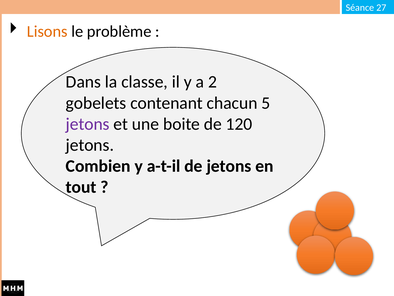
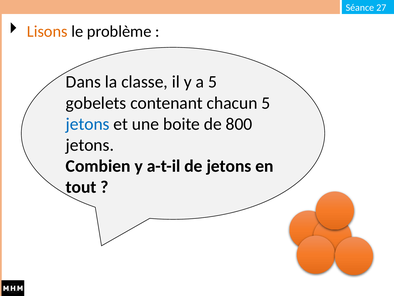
a 2: 2 -> 5 (212, 82)
jetons colour: purple -> blue (88, 124)
120: 120 -> 800 (239, 124)
